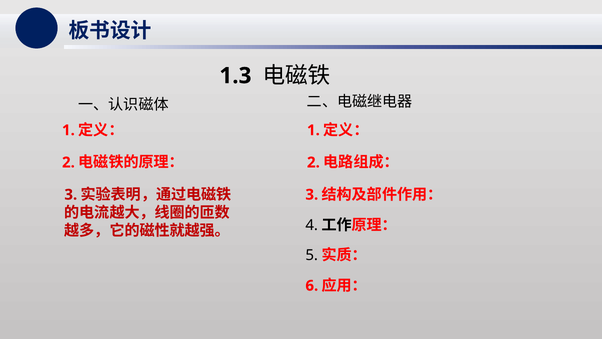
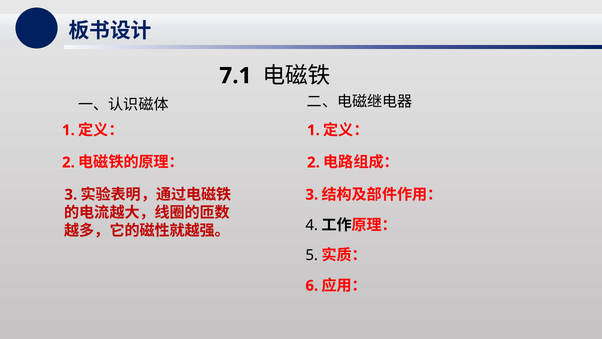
1.3: 1.3 -> 7.1 (235, 76)
